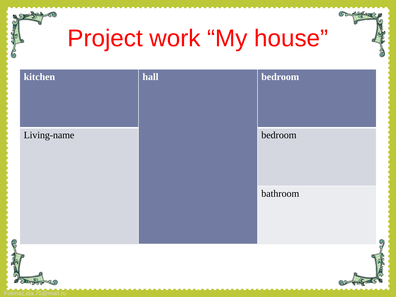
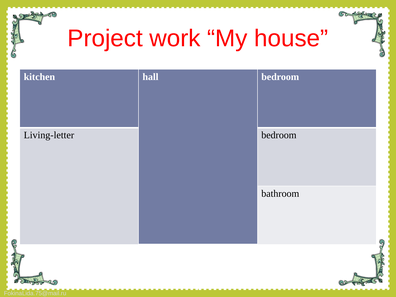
Living-name: Living-name -> Living-letter (49, 135)
